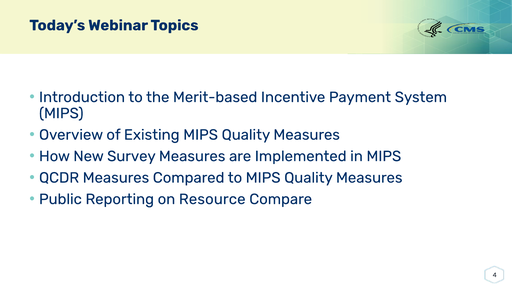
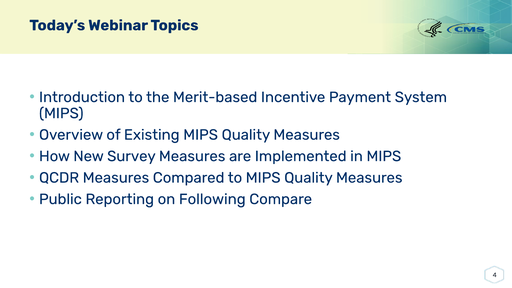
Resource: Resource -> Following (212, 199)
